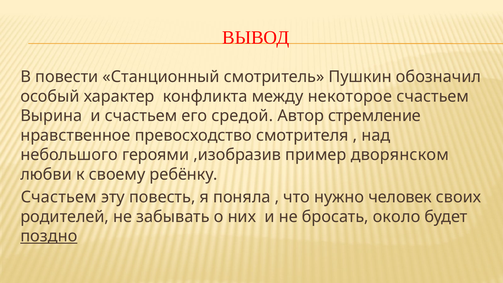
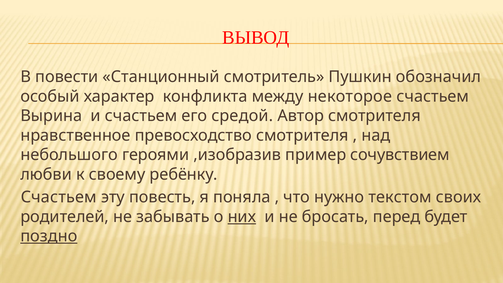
Автор стремление: стремление -> смотрителя (374, 116)
дворянском: дворянском -> сочувствием (400, 155)
человек: человек -> текстом (400, 197)
них underline: none -> present (242, 217)
около: около -> перед (397, 217)
